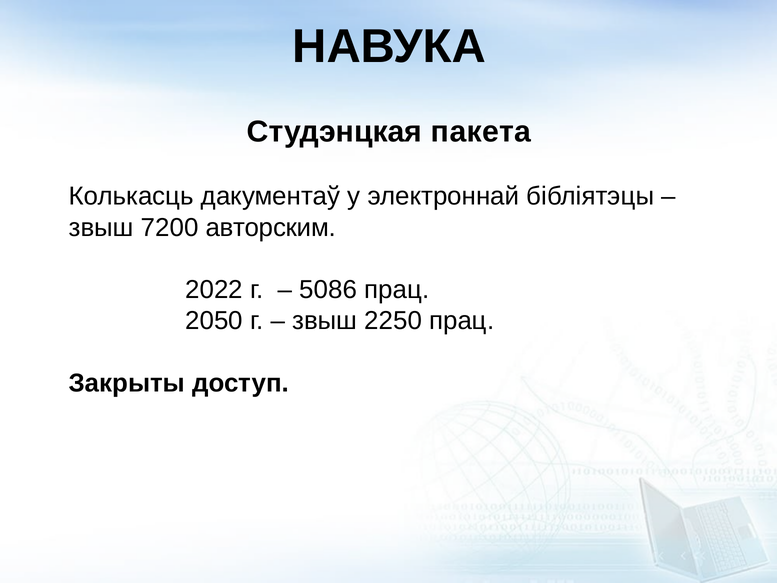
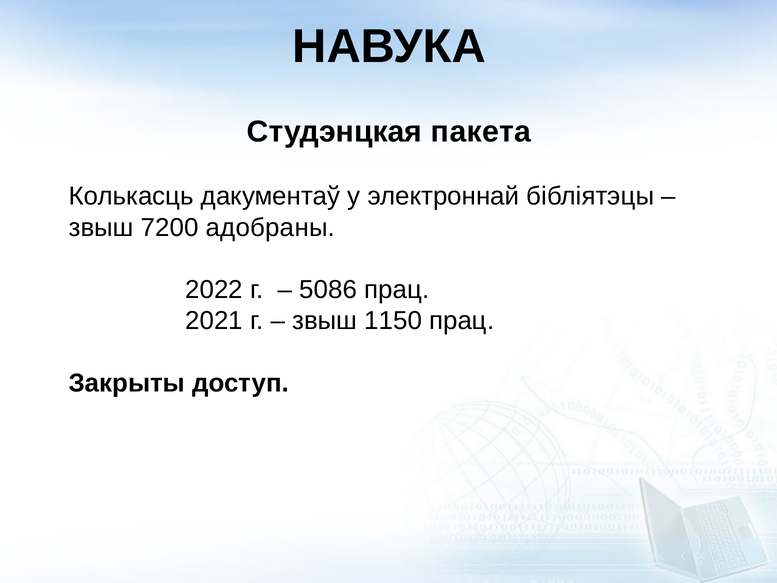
авторским: авторским -> адобраны (270, 227)
2050: 2050 -> 2021 (214, 321)
2250: 2250 -> 1150 (393, 321)
